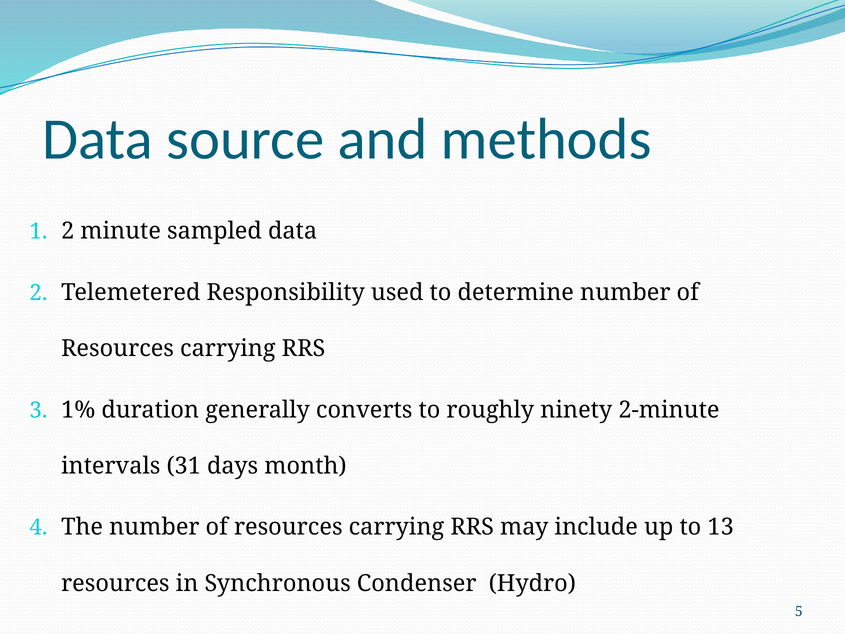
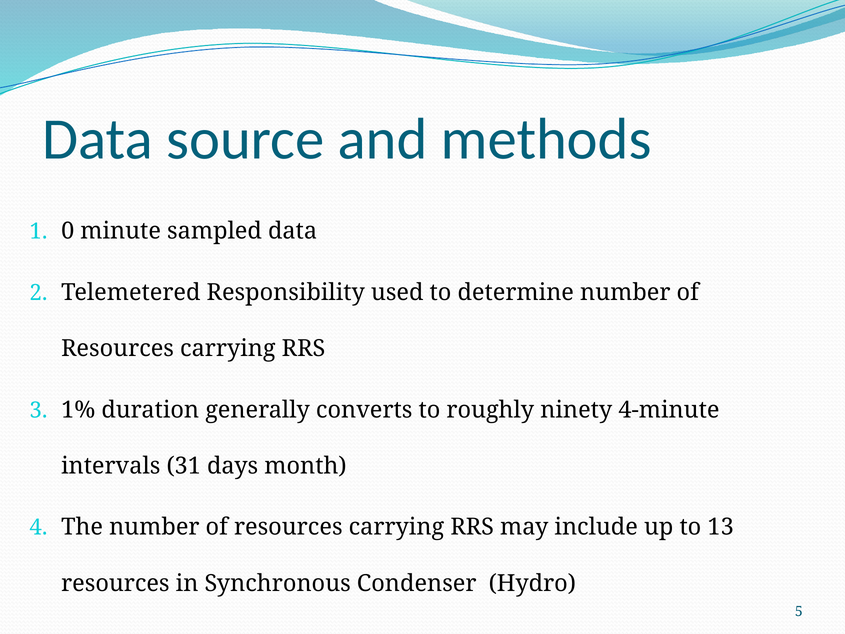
2: 2 -> 0 (68, 231)
2-minute: 2-minute -> 4-minute (669, 410)
